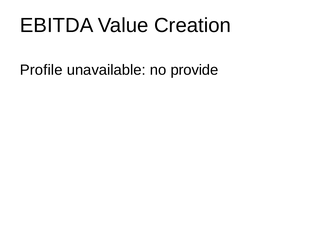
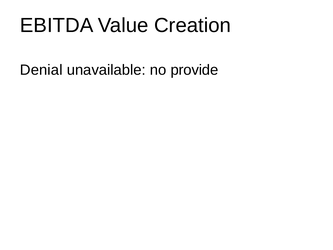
Profile: Profile -> Denial (41, 70)
